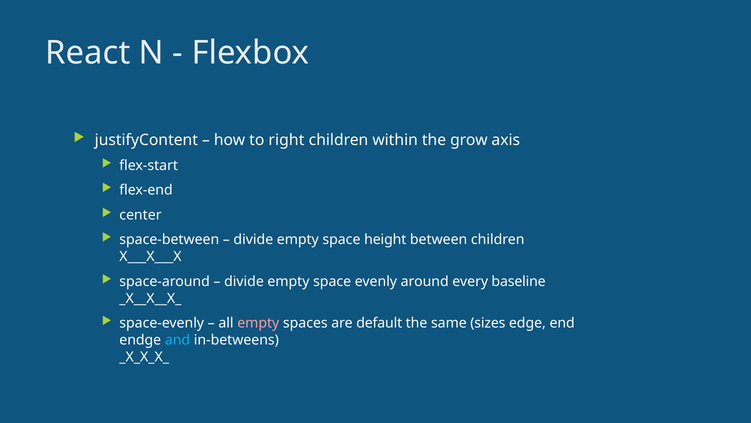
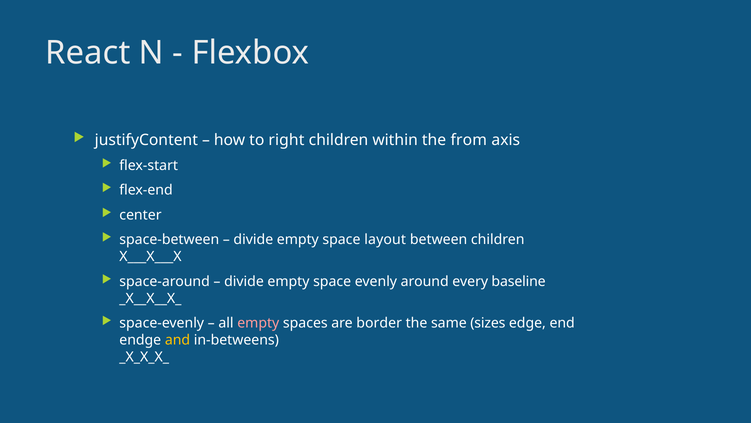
grow: grow -> from (469, 140)
height: height -> layout (385, 239)
default: default -> border (379, 323)
and colour: light blue -> yellow (178, 340)
